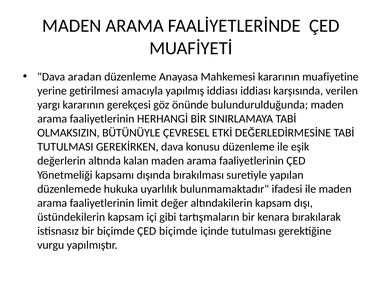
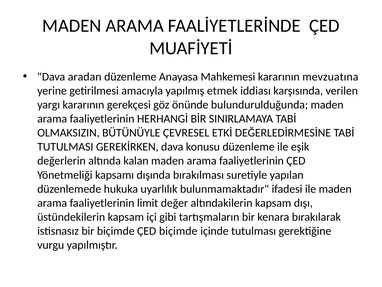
muafiyetine: muafiyetine -> mevzuatına (330, 77)
yapılmış iddiası: iddiası -> etmek (222, 91)
